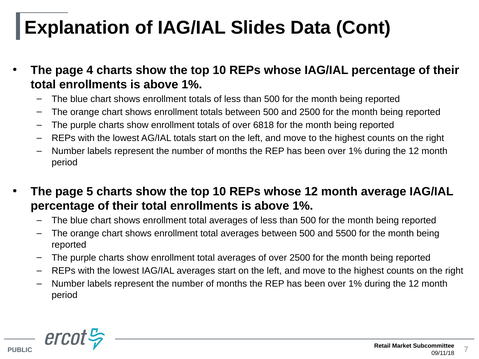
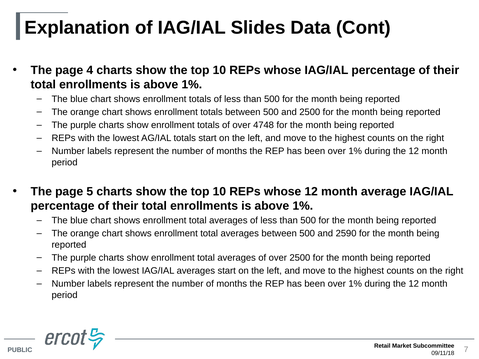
6818: 6818 -> 4748 (264, 125)
5500: 5500 -> 2590 (346, 234)
